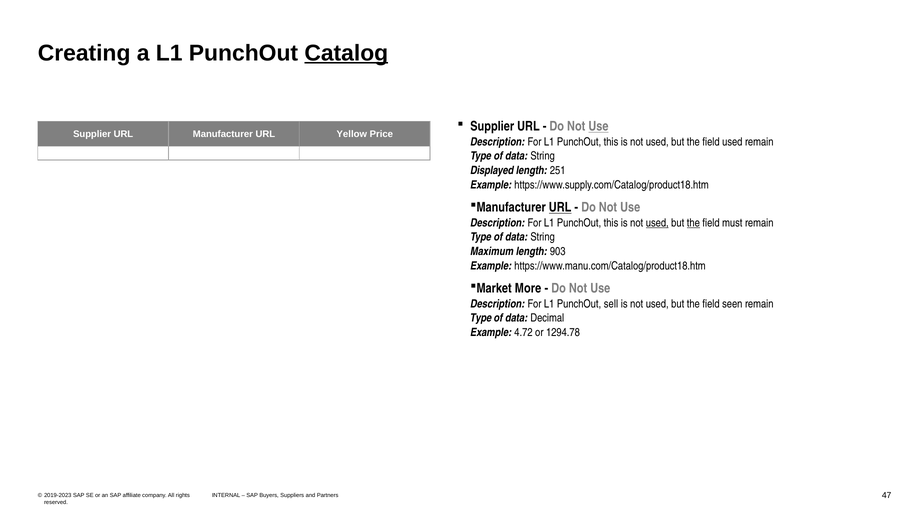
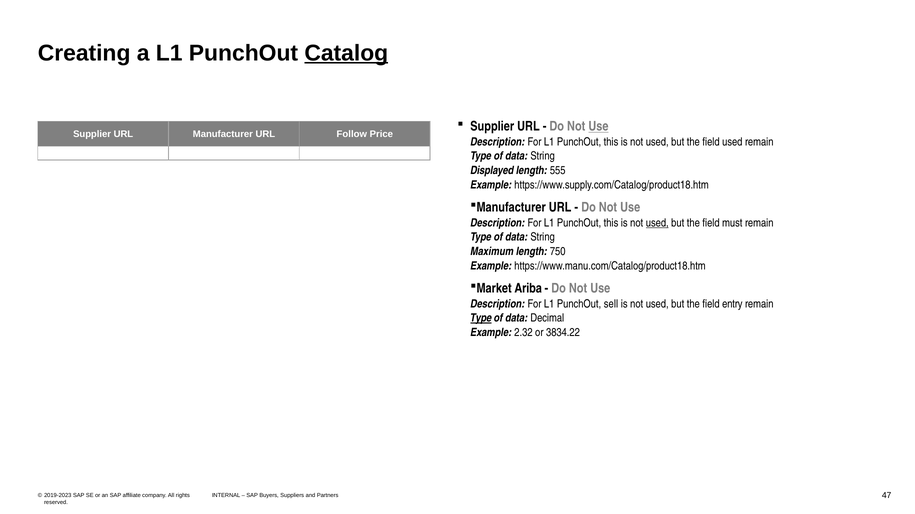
Yellow: Yellow -> Follow (352, 134)
251: 251 -> 555 (558, 171)
URL underline: present -> none (560, 208)
the underline: present -> none (693, 223)
903: 903 -> 750 (558, 252)
More: More -> Ariba (528, 289)
seen: seen -> entry (732, 304)
Type underline: none -> present (481, 319)
4.72: 4.72 -> 2.32 (523, 333)
1294.78: 1294.78 -> 3834.22 (563, 333)
